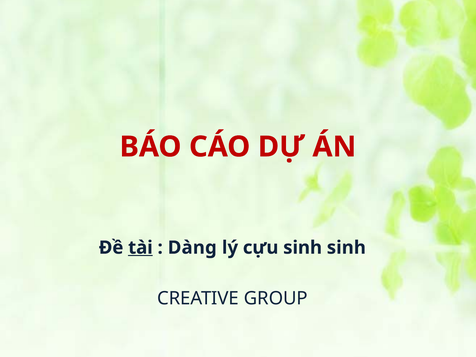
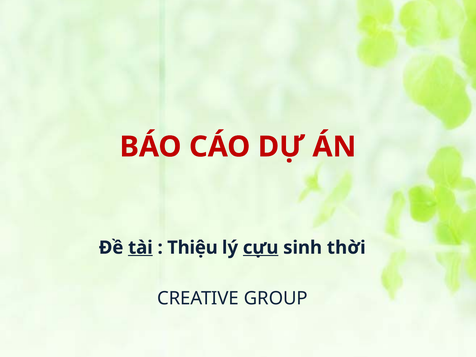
Dàng: Dàng -> Thiệu (192, 248)
cựu underline: none -> present (261, 248)
sinh sinh: sinh -> thời (346, 248)
